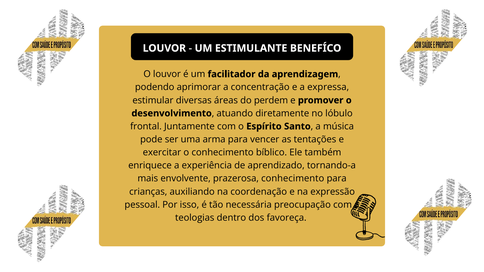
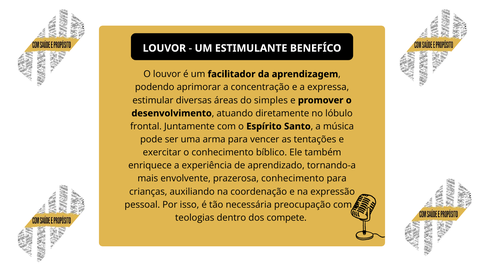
perdem: perdem -> simples (271, 100)
favoreça: favoreça -> compete (287, 218)
